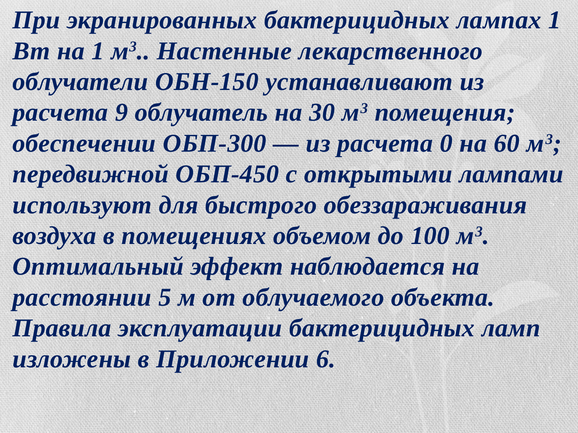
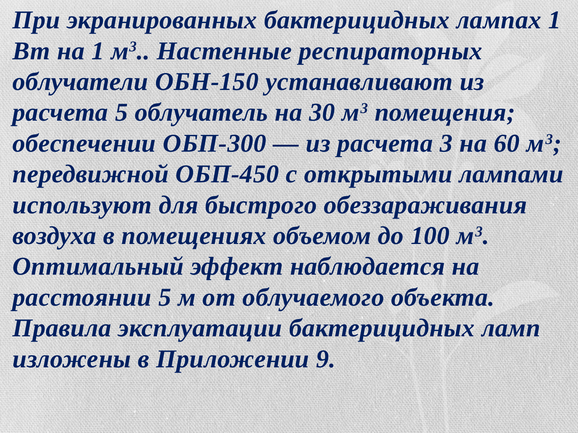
лекарственного: лекарственного -> респираторных (391, 51)
расчета 9: 9 -> 5 (122, 113)
0: 0 -> 3 (446, 143)
6: 6 -> 9 (326, 359)
